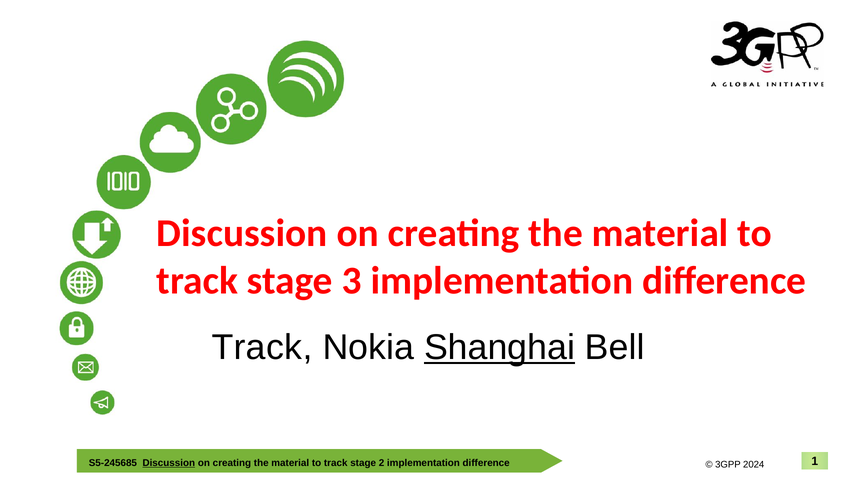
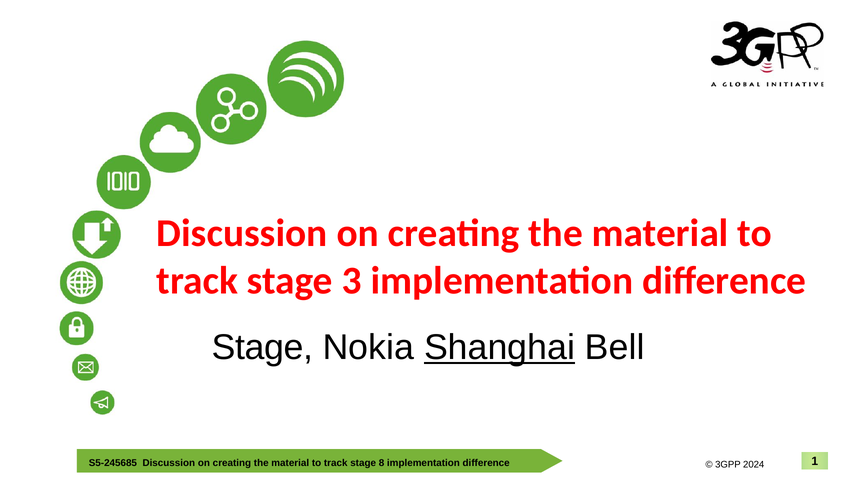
Track: Track -> Stage (262, 348)
Discussion underline: present -> none (169, 463)
2: 2 -> 8 (382, 463)
